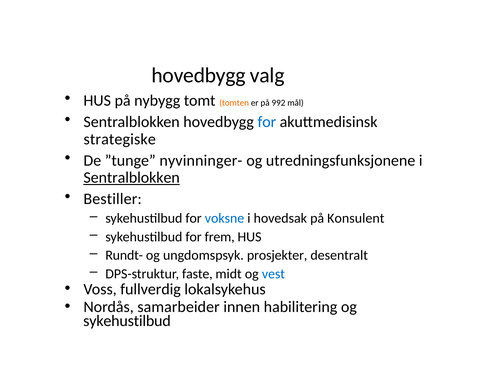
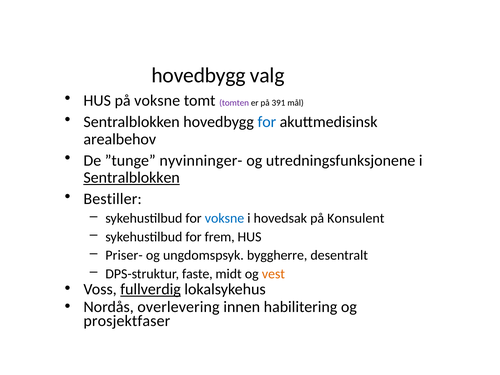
på nybygg: nybygg -> voksne (157, 101)
tomten colour: orange -> purple (234, 103)
992: 992 -> 391 (278, 103)
strategiske: strategiske -> arealbehov (120, 139)
Rundt-: Rundt- -> Priser- (124, 255)
prosjekter: prosjekter -> byggherre (277, 255)
vest colour: blue -> orange (273, 274)
fullverdig underline: none -> present (151, 289)
samarbeider: samarbeider -> overlevering (178, 307)
sykehustilbud: sykehustilbud -> prosjektfaser (127, 321)
